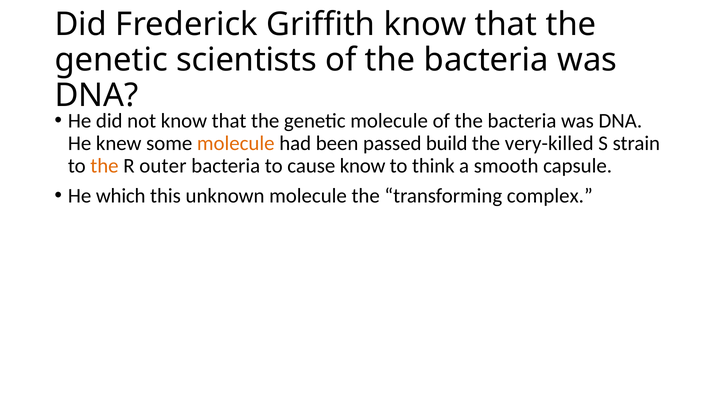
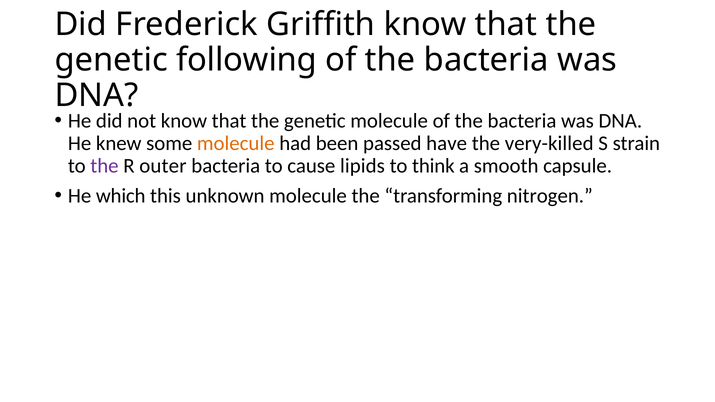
scientists: scientists -> following (247, 60)
build: build -> have (447, 143)
the colour: orange -> purple (104, 166)
cause know: know -> lipids (362, 166)
complex: complex -> nitrogen (550, 196)
